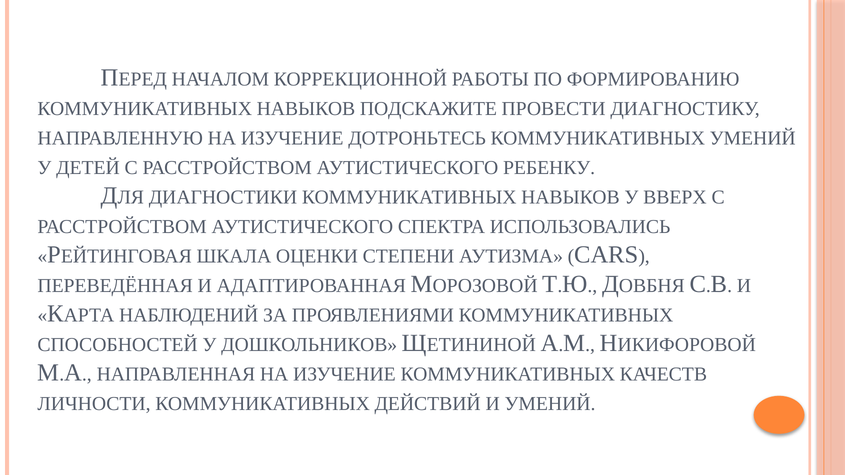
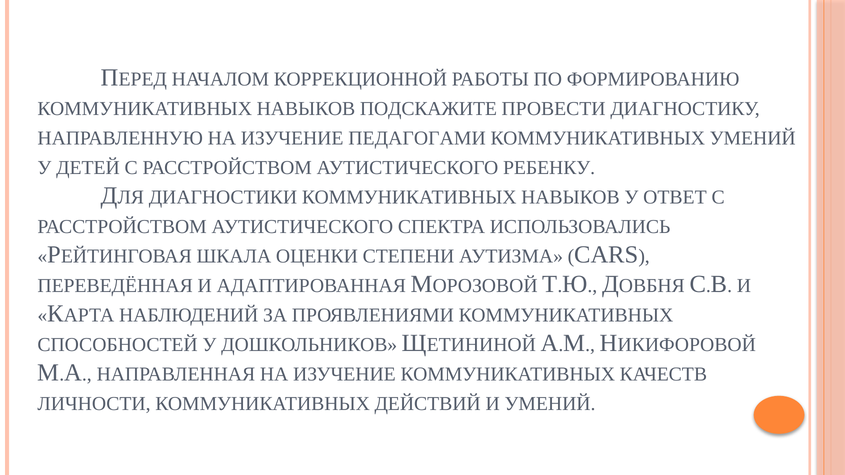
ДОТРОНЬТЕСЬ: ДОТРОНЬТЕСЬ -> ПЕДАГОГАМИ (417, 138)
ВВЕРХ: ВВЕРХ -> ОТВЕТ (675, 197)
